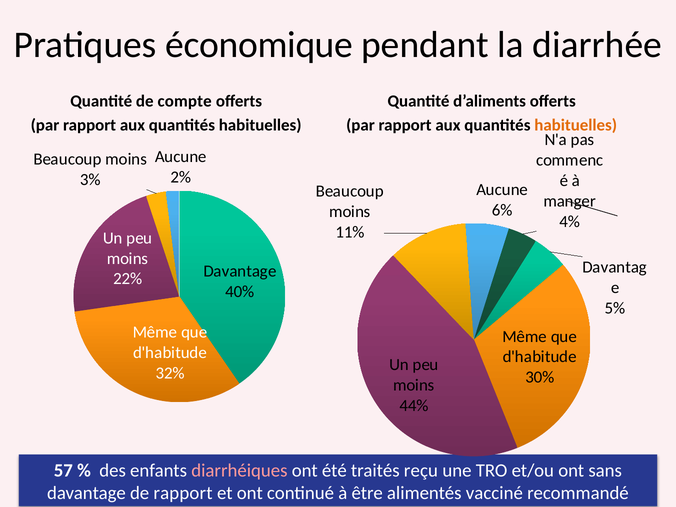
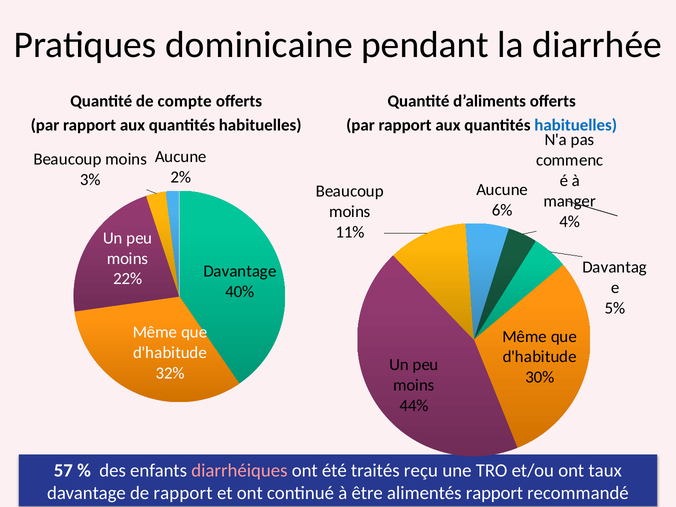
économique: économique -> dominicaine (259, 45)
habituelles colour: orange -> blue (576, 125)
sans: sans -> taux (605, 470)
alimentés vacciné: vacciné -> rapport (494, 493)
